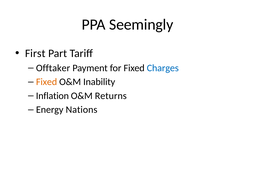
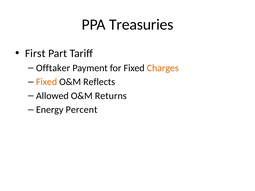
Seemingly: Seemingly -> Treasuries (141, 25)
Charges colour: blue -> orange (163, 68)
Inability: Inability -> Reflects (99, 82)
Inflation: Inflation -> Allowed (52, 96)
Nations: Nations -> Percent (82, 110)
